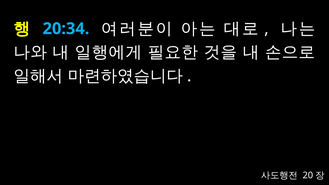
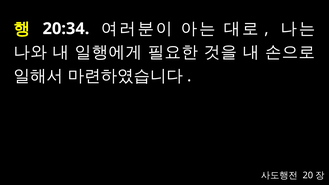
20:34 colour: light blue -> white (66, 29)
